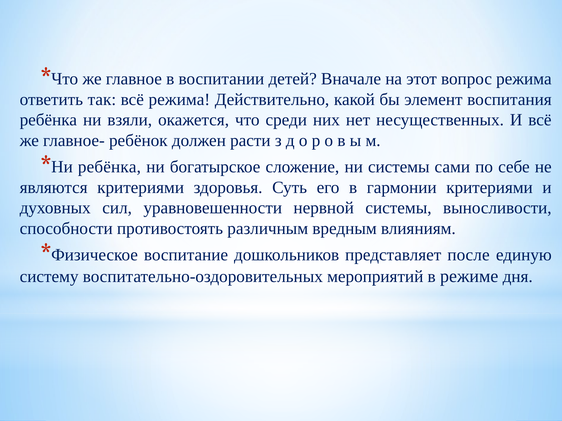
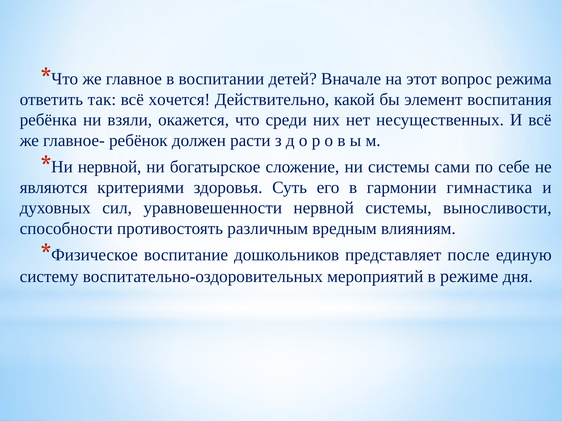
всё режима: режима -> хочется (179, 100)
ребёнка: ребёнка -> нервной (110, 167)
гармонии критериями: критериями -> гимнастика (489, 188)
